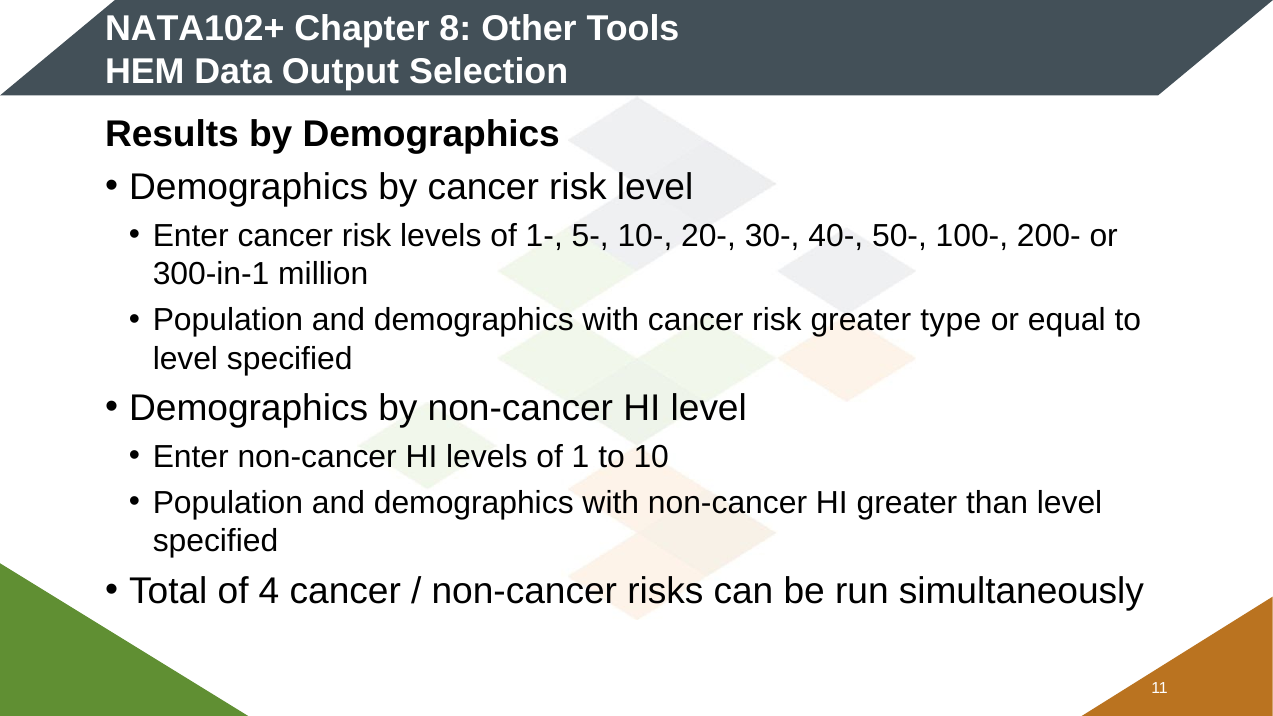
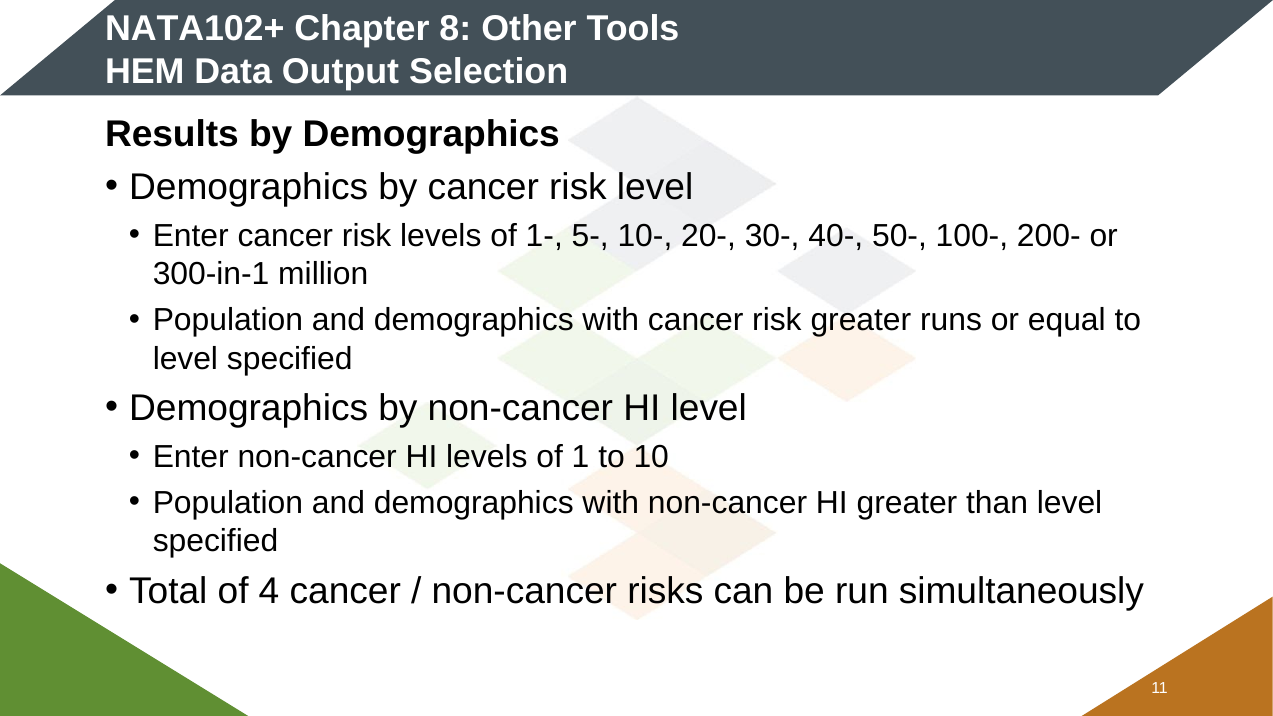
type: type -> runs (951, 320)
